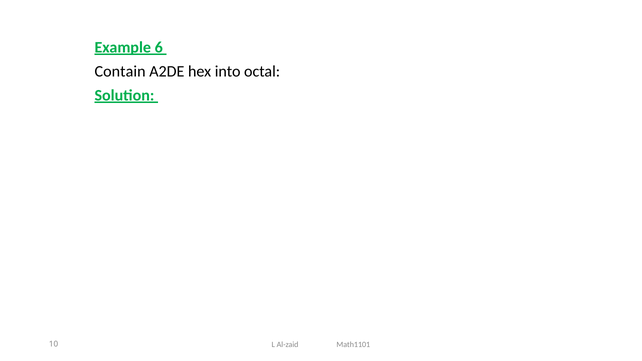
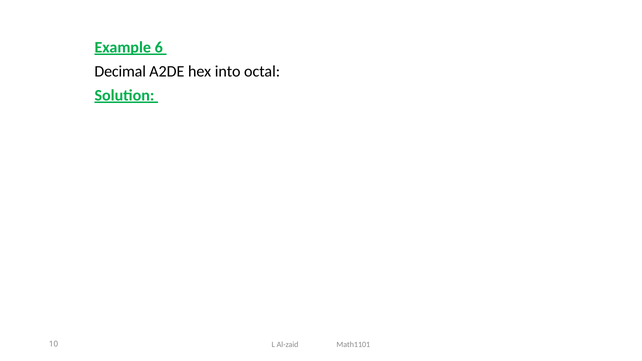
Contain: Contain -> Decimal (120, 71)
